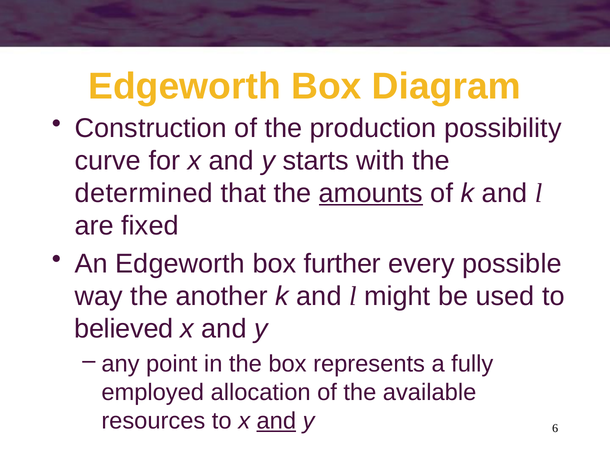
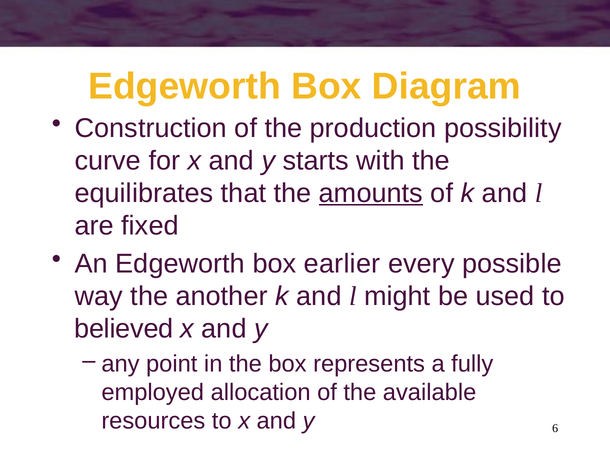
determined: determined -> equilibrates (144, 193)
further: further -> earlier (342, 264)
and underline: present -> none (276, 421)
